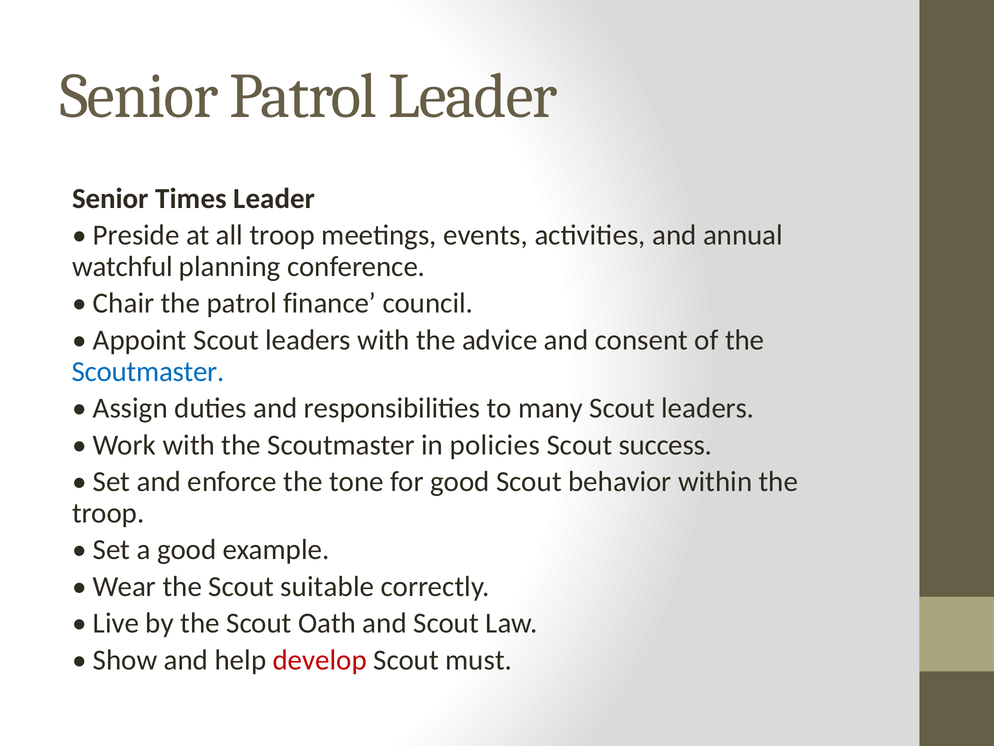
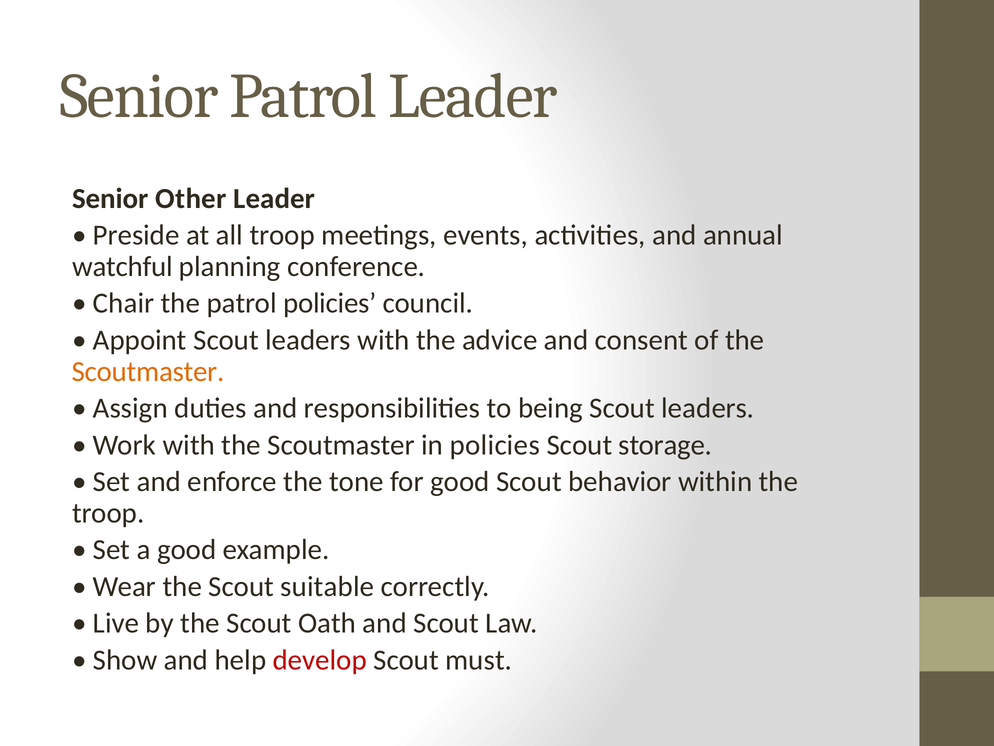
Times: Times -> Other (191, 198)
patrol finance: finance -> policies (330, 303)
Scoutmaster colour: blue -> orange (148, 371)
many: many -> being (550, 408)
success: success -> storage (665, 445)
